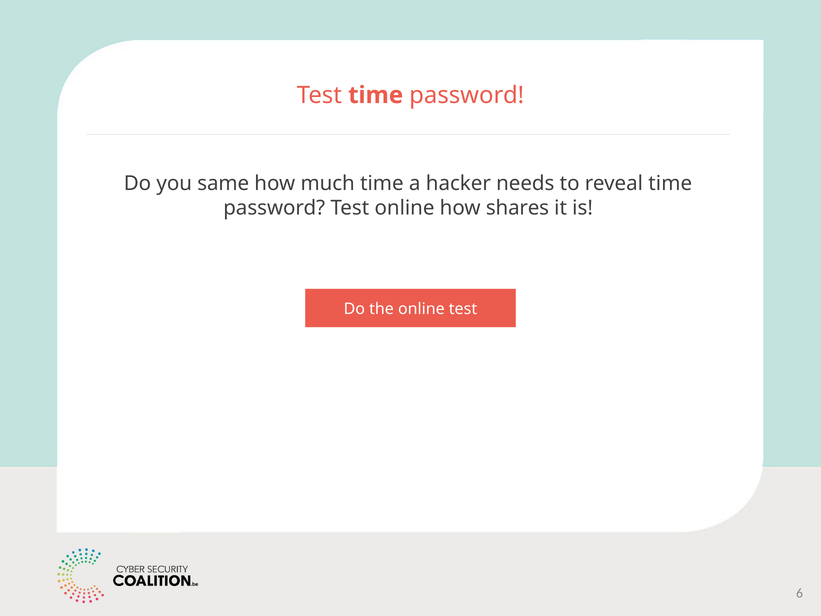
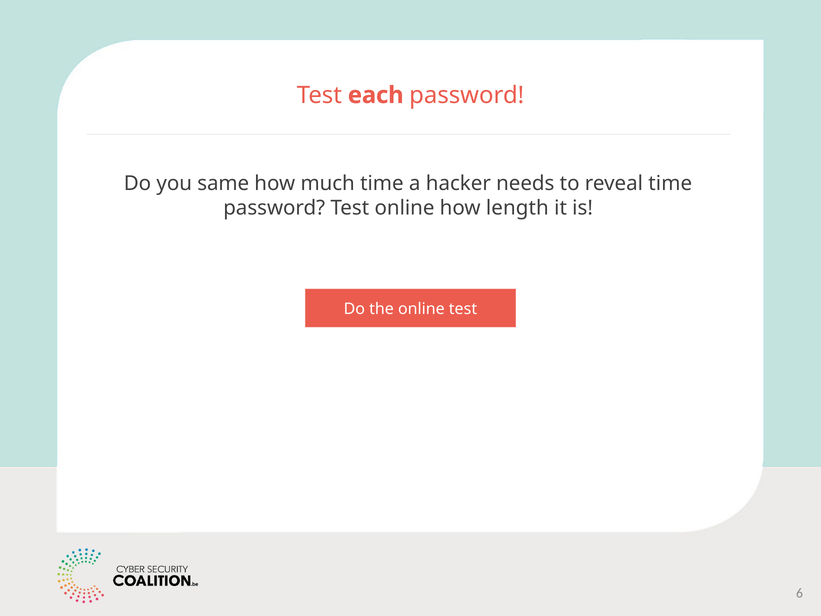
Test time: time -> each (376, 95)
shares: shares -> length (517, 208)
